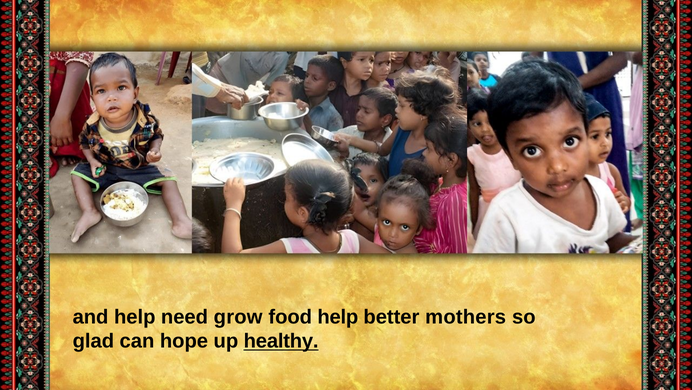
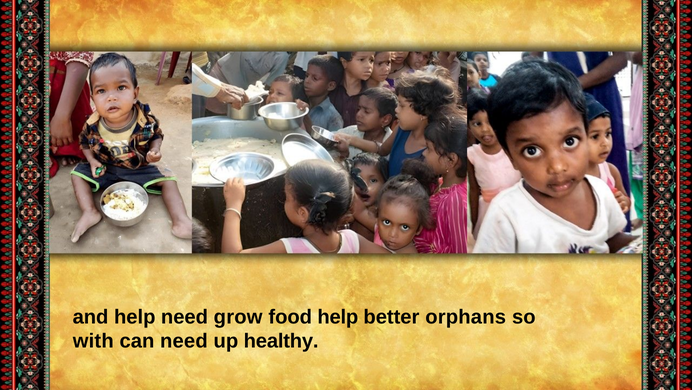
mothers: mothers -> orphans (466, 316)
glad: glad -> with (93, 341)
can hope: hope -> need (184, 341)
healthy underline: present -> none (281, 341)
